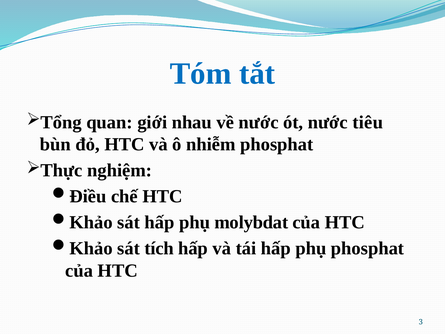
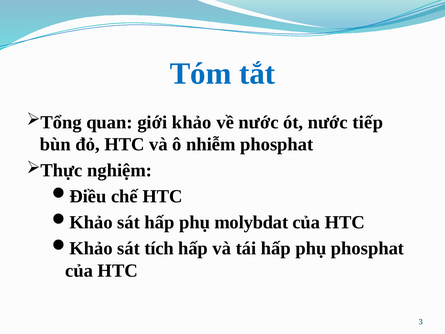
nhau: nhau -> khảo (192, 122)
tiêu: tiêu -> tiếp (368, 122)
